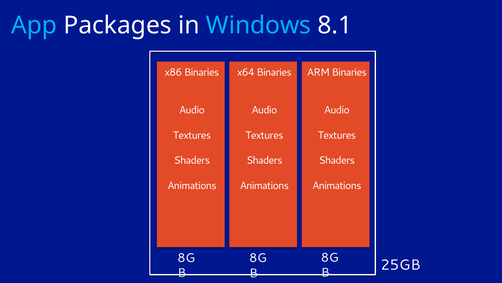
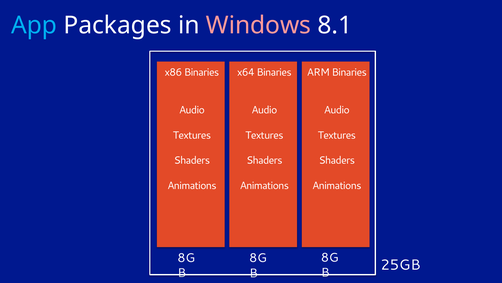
Windows colour: light blue -> pink (259, 25)
